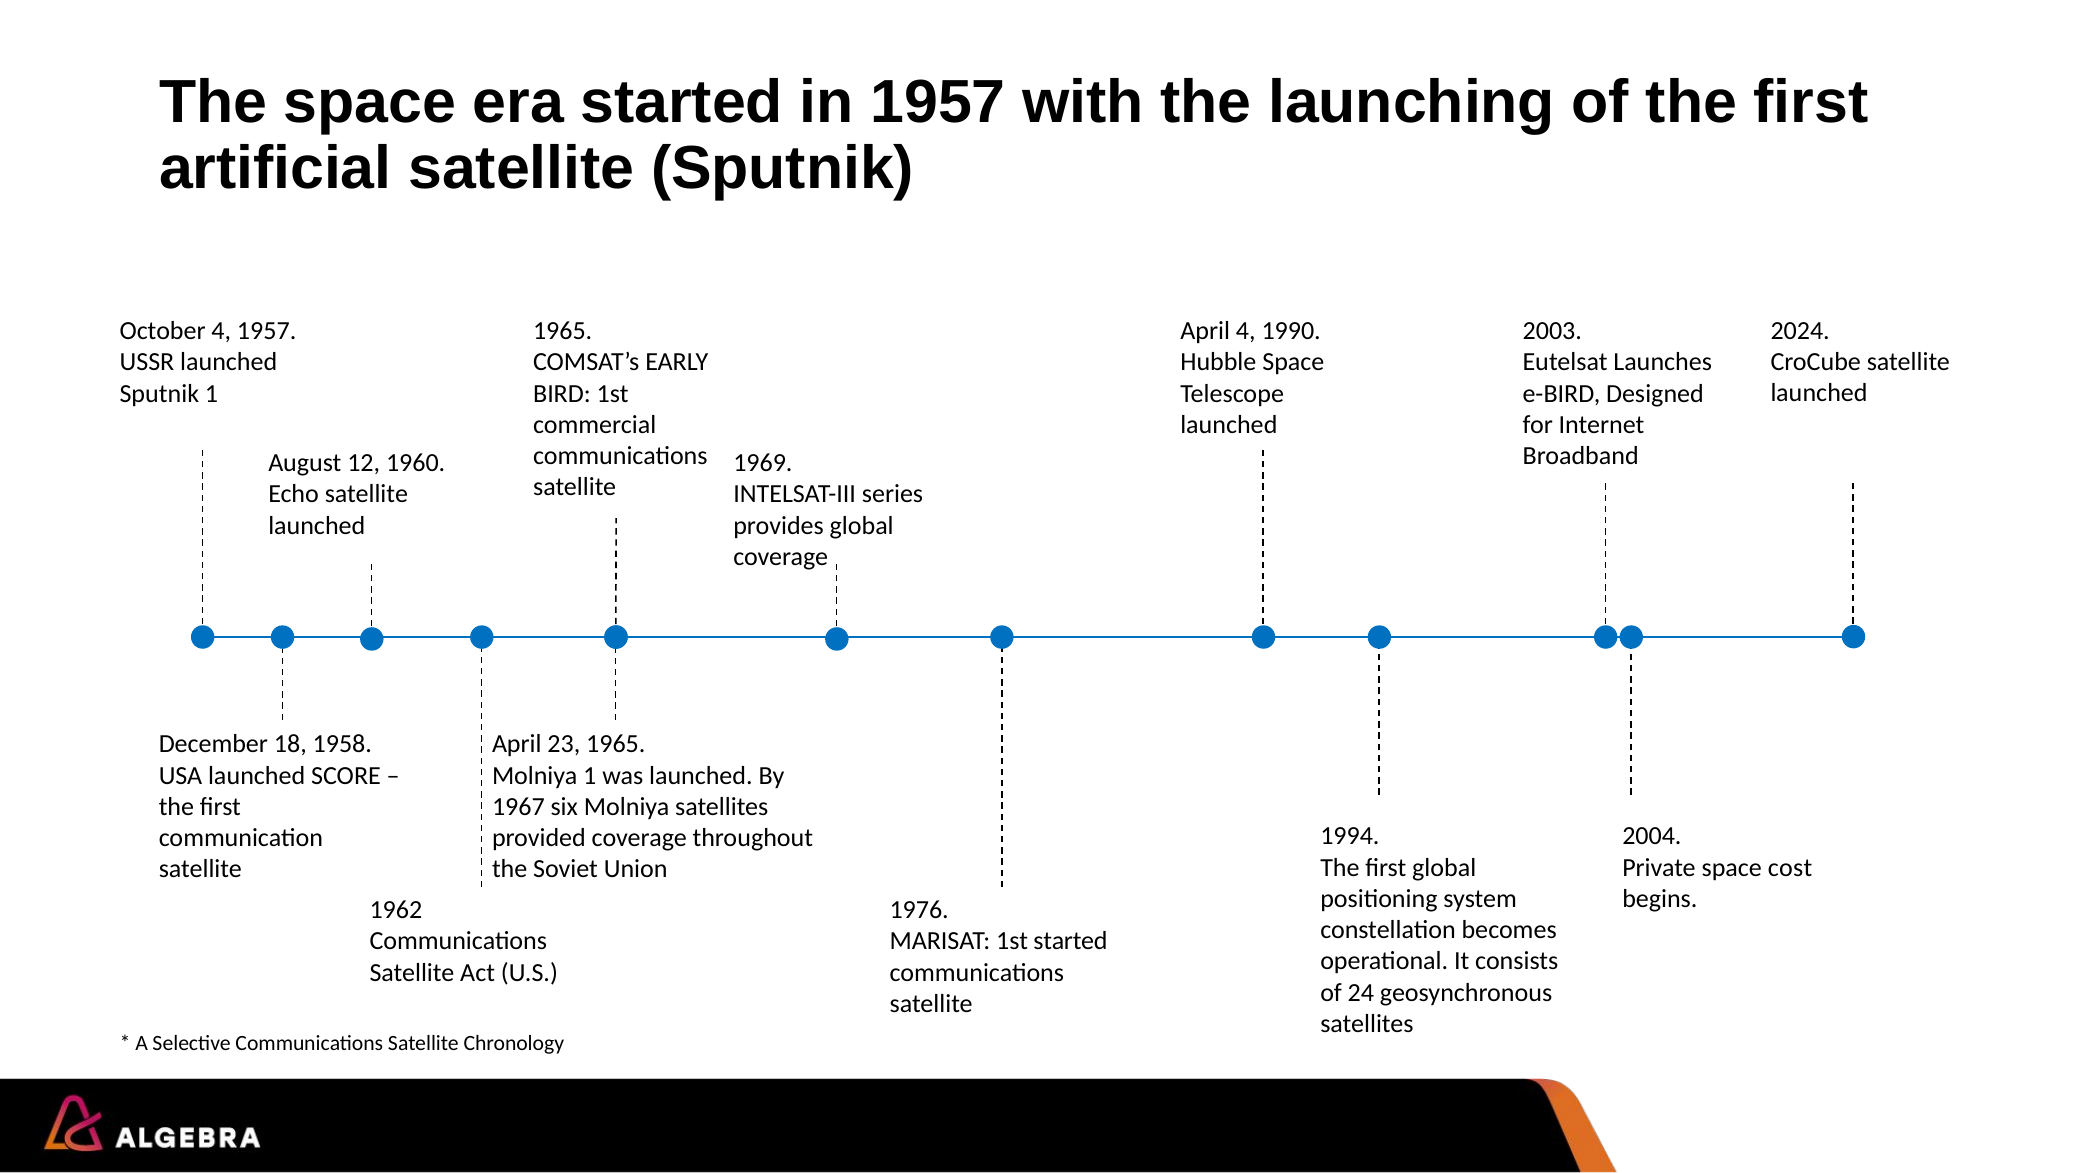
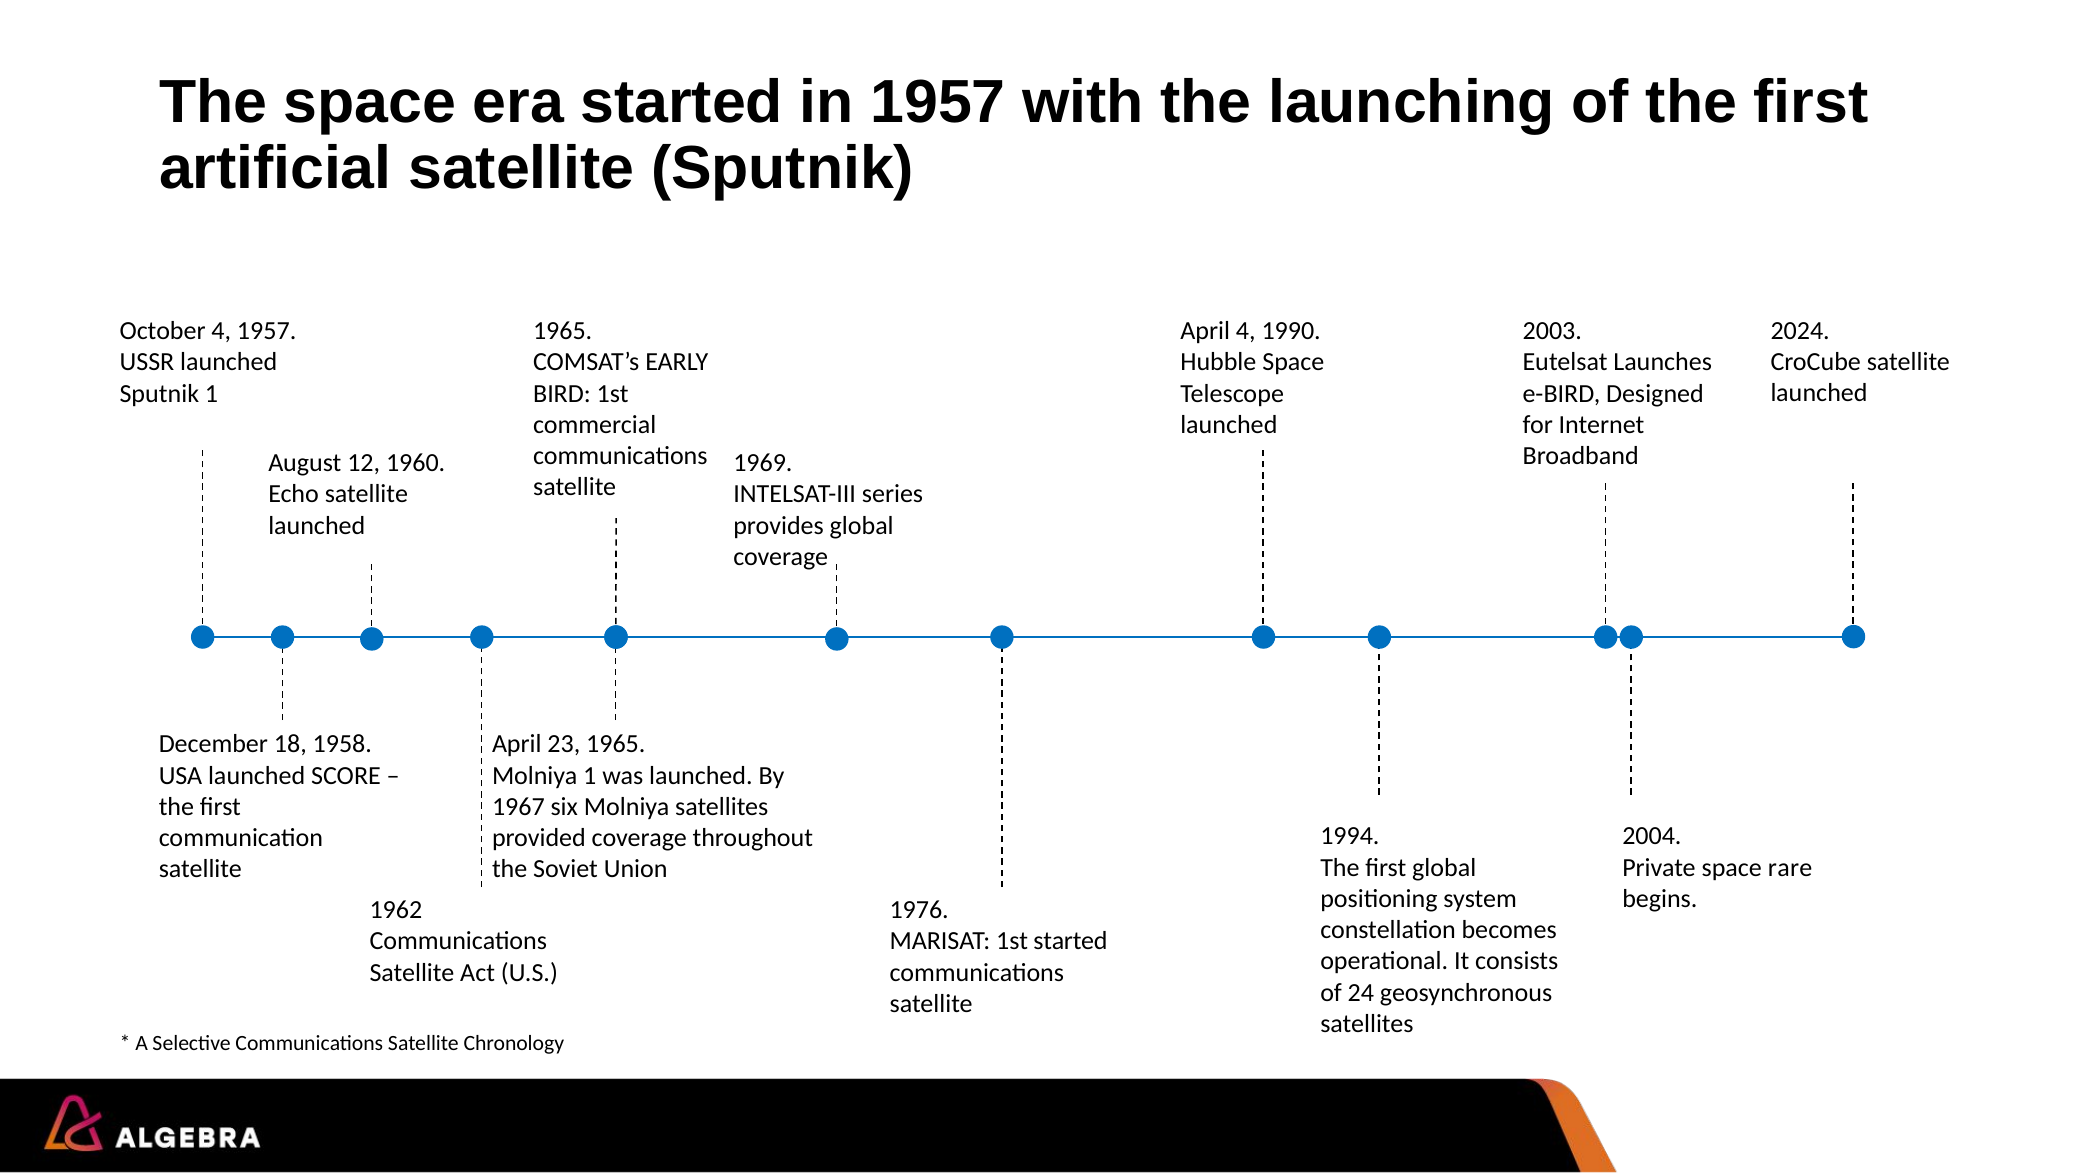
cost: cost -> rare (1790, 868)
